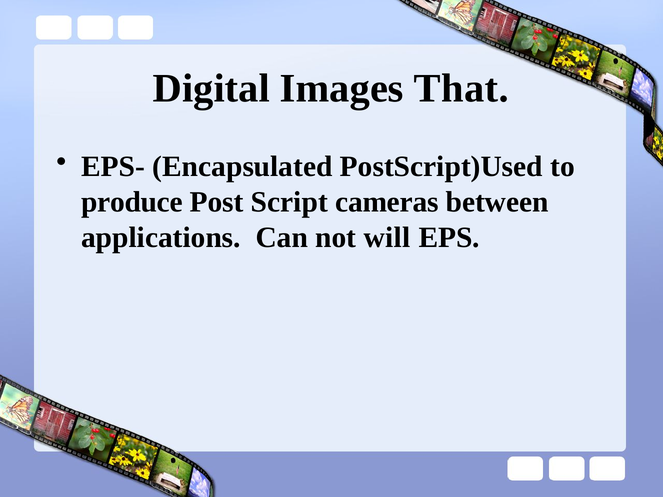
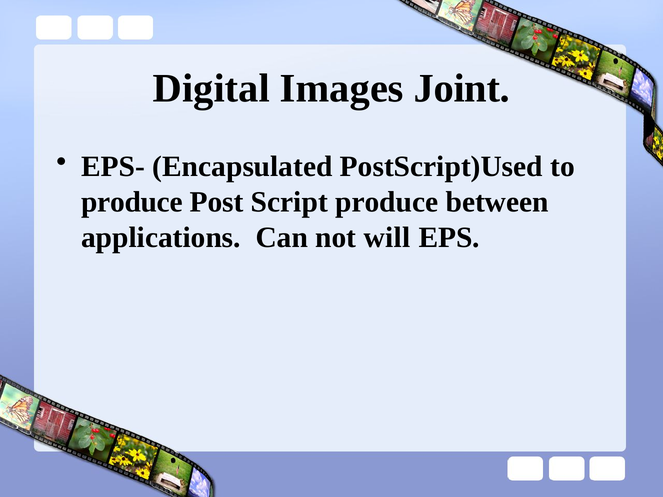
That: That -> Joint (462, 88)
Script cameras: cameras -> produce (387, 202)
